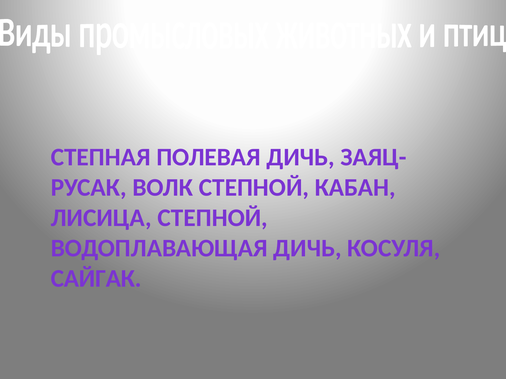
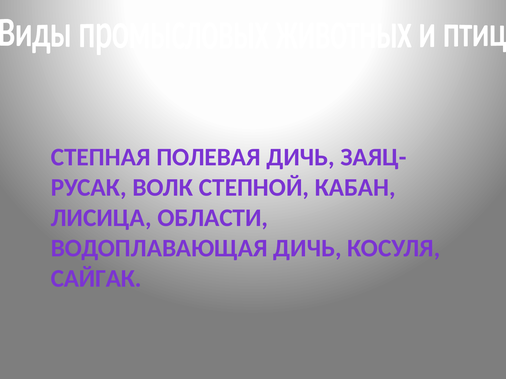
ЛИСИЦА СТЕПНОЙ: СТЕПНОЙ -> ОБЛАСТИ (213, 218)
